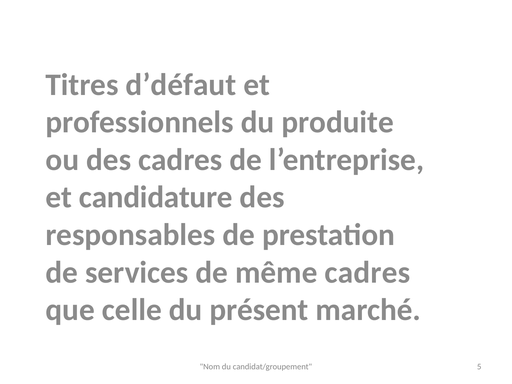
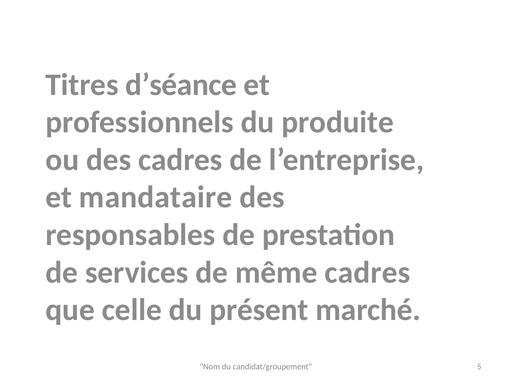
d’défaut: d’défaut -> d’séance (181, 85)
candidature: candidature -> mandataire (156, 197)
